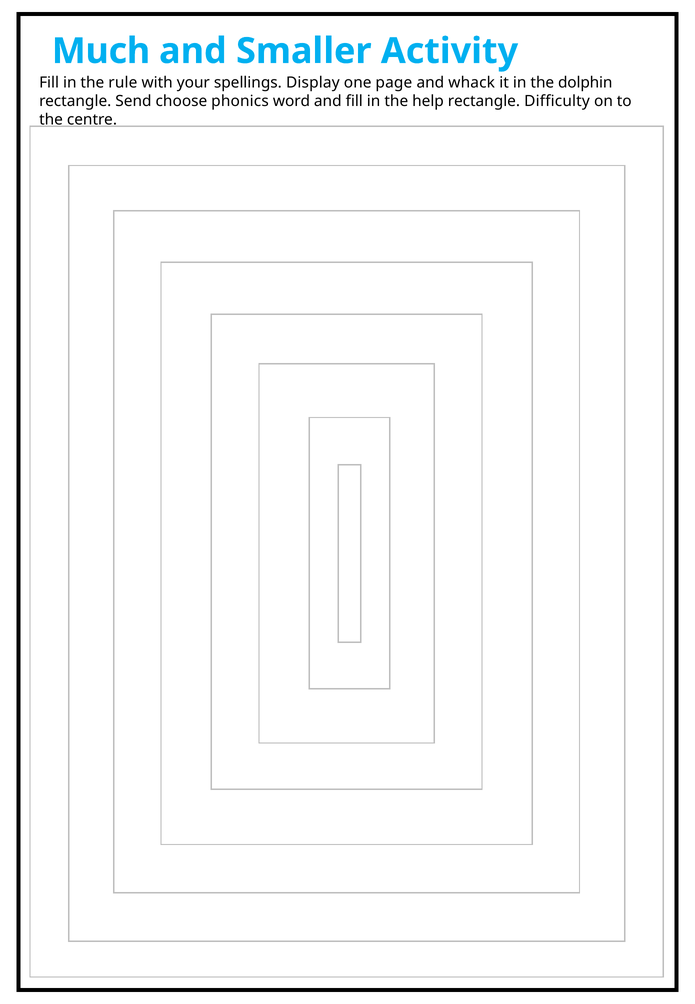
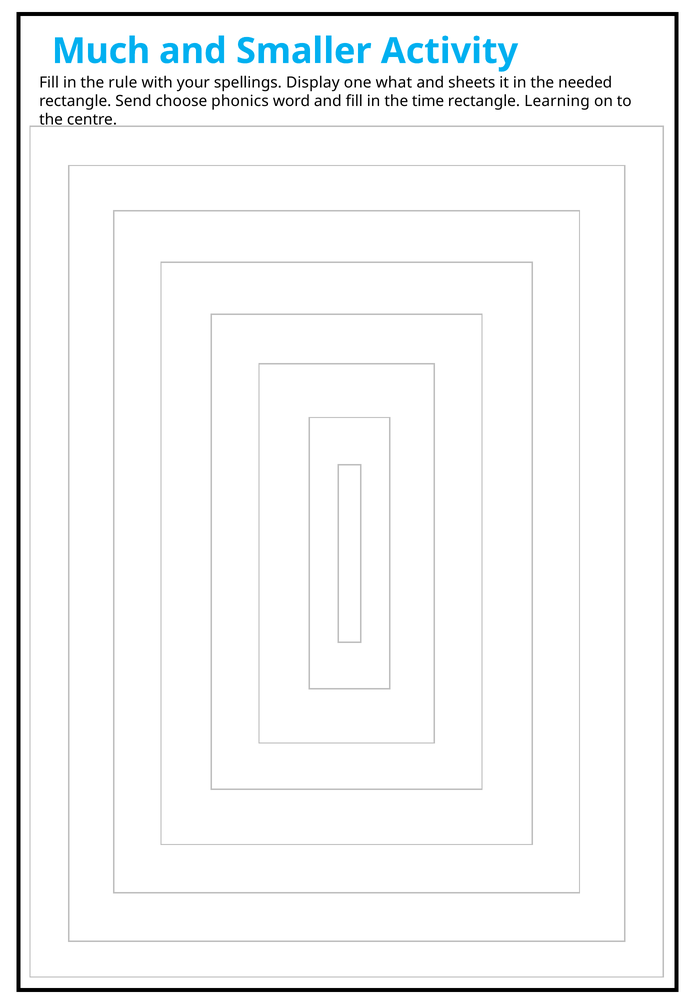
page: page -> what (394, 83)
whack: whack -> sheets (472, 83)
dolphin: dolphin -> needed (585, 83)
help: help -> time (428, 101)
Difficulty: Difficulty -> Learning (557, 101)
